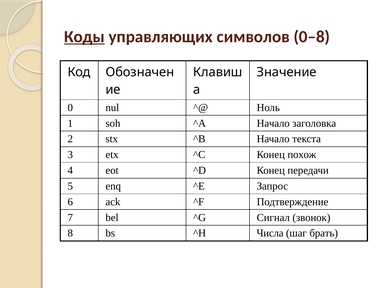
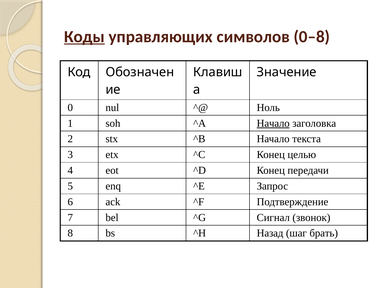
Начало underline: none -> present (273, 123)
похож: похож -> целью (302, 155)
Числа: Числа -> Назад (270, 233)
